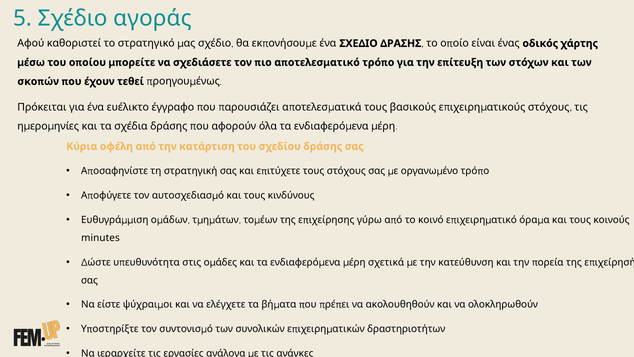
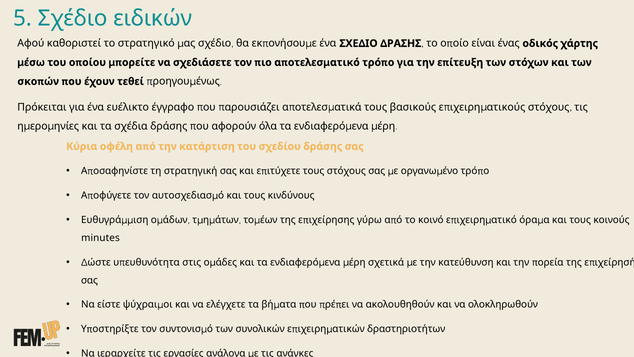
αγοράς: αγοράς -> ειδικών (153, 18)
